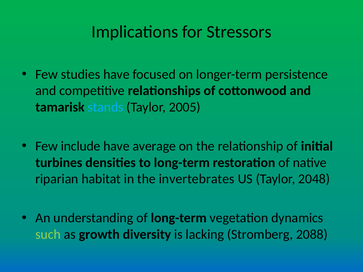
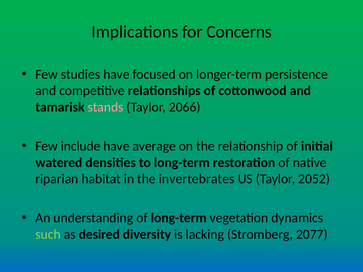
Stressors: Stressors -> Concerns (239, 32)
stands colour: light blue -> pink (106, 107)
2005: 2005 -> 2066 (185, 107)
turbines: turbines -> watered (59, 163)
2048: 2048 -> 2052 (314, 179)
growth: growth -> desired (99, 235)
2088: 2088 -> 2077 (312, 235)
